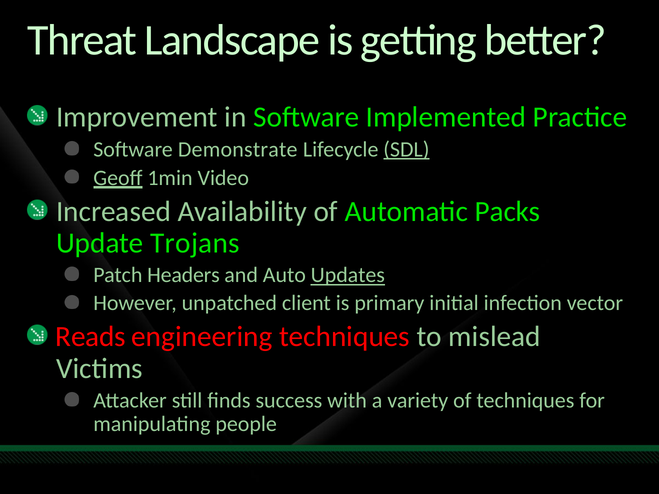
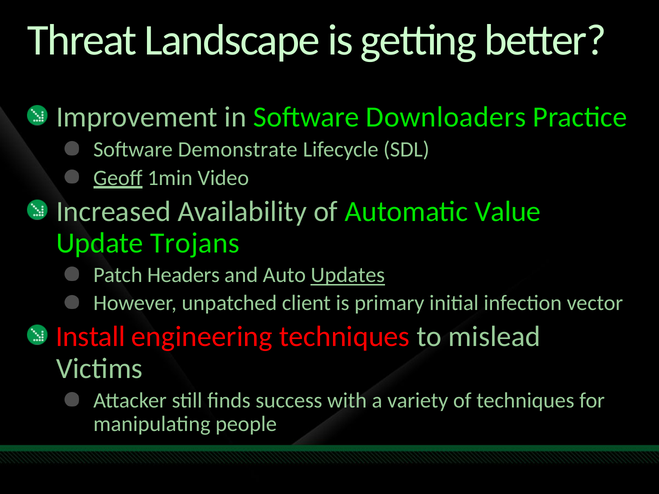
Implemented: Implemented -> Downloaders (446, 117)
SDL underline: present -> none (406, 150)
Packs: Packs -> Value (508, 212)
Reads: Reads -> Install (91, 337)
